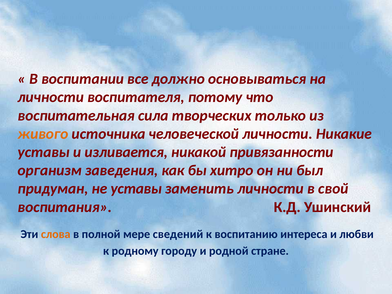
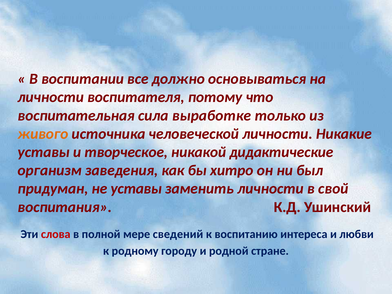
творческих: творческих -> выработке (212, 116)
изливается: изливается -> творческое (126, 152)
привязанности: привязанности -> дидактические (282, 152)
слова colour: orange -> red (56, 234)
